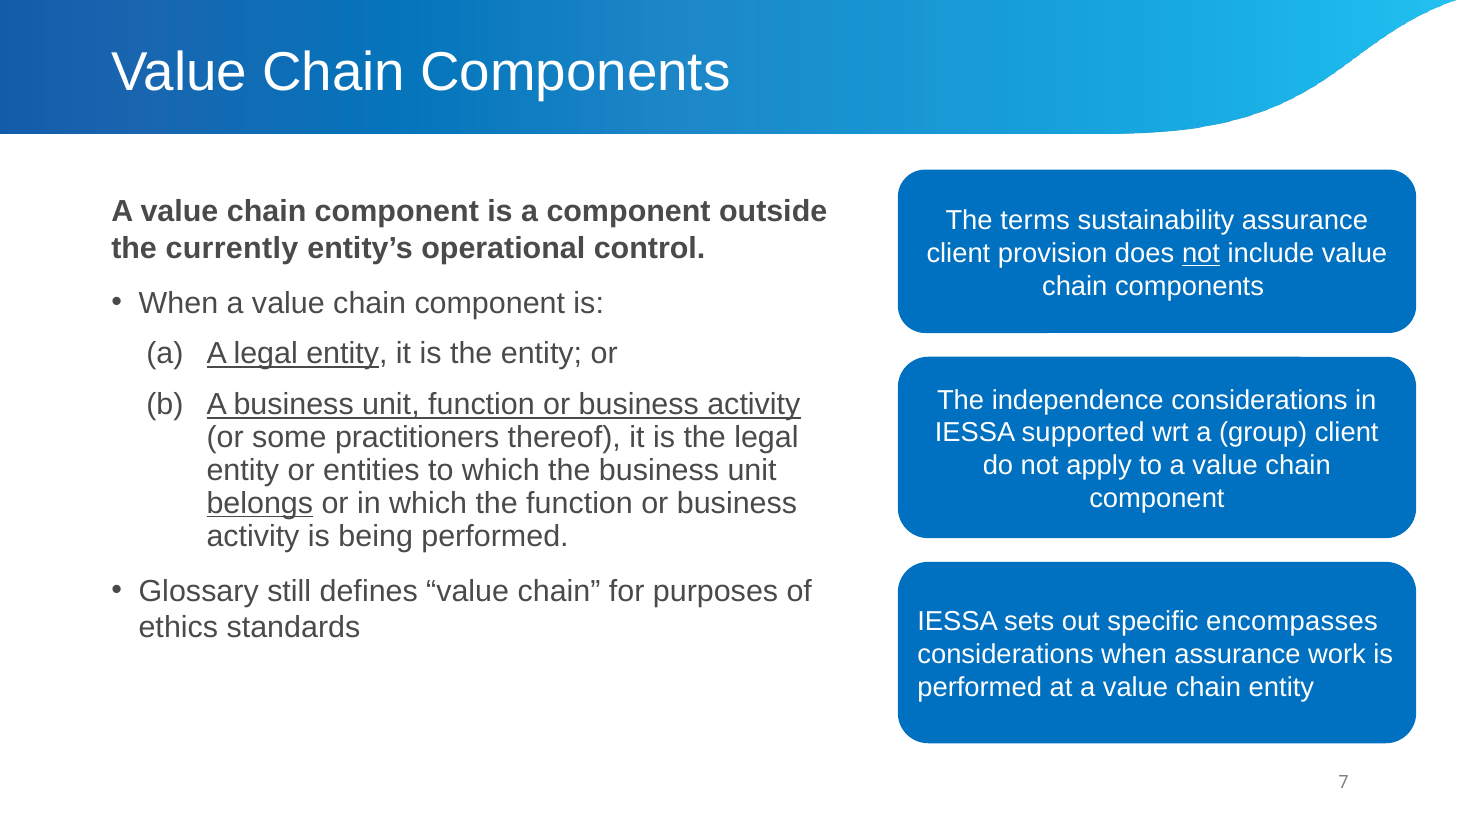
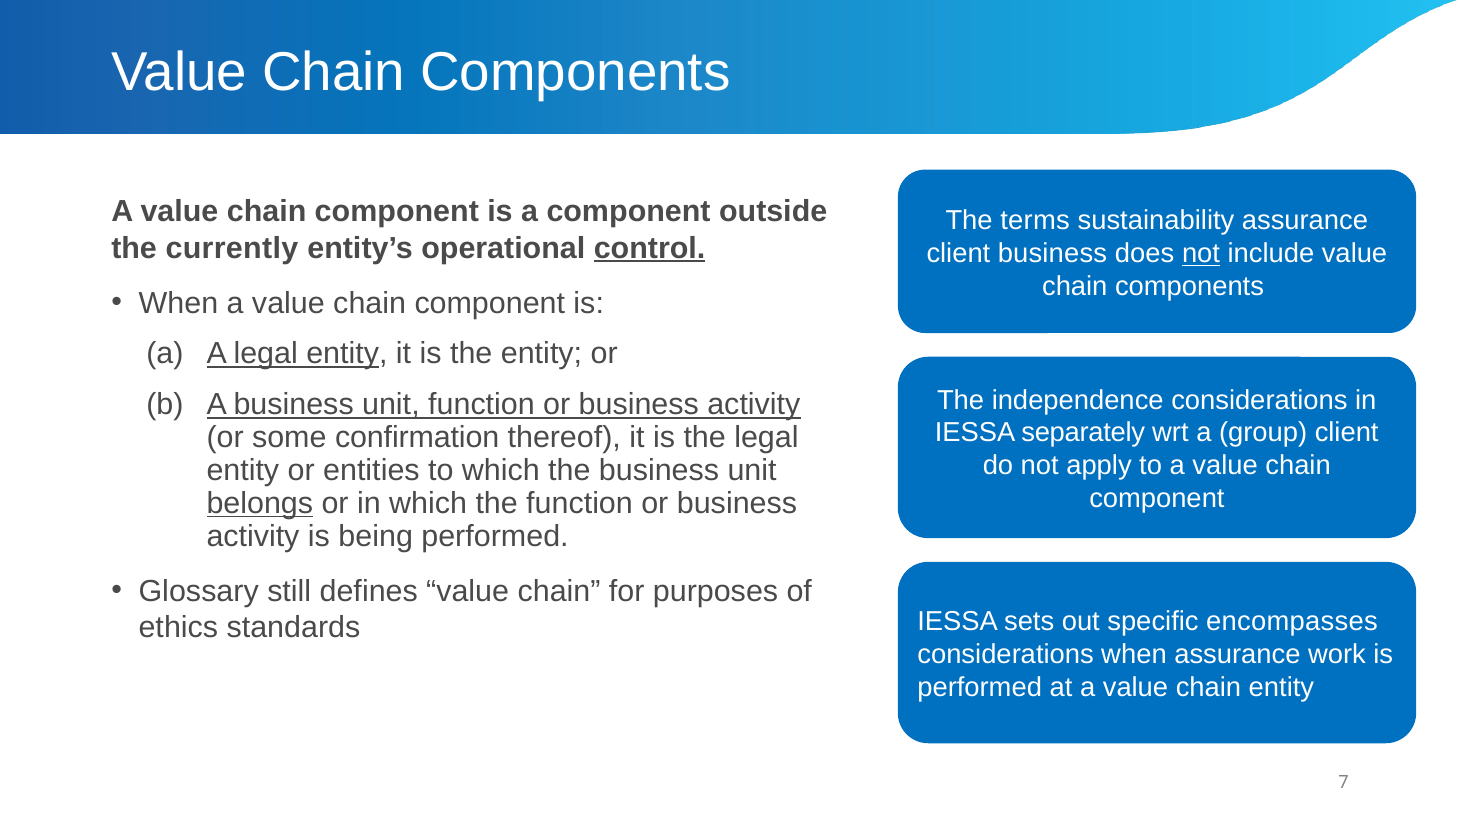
control underline: none -> present (650, 248)
client provision: provision -> business (1052, 253)
supported: supported -> separately (1083, 433)
practitioners: practitioners -> confirmation (417, 438)
